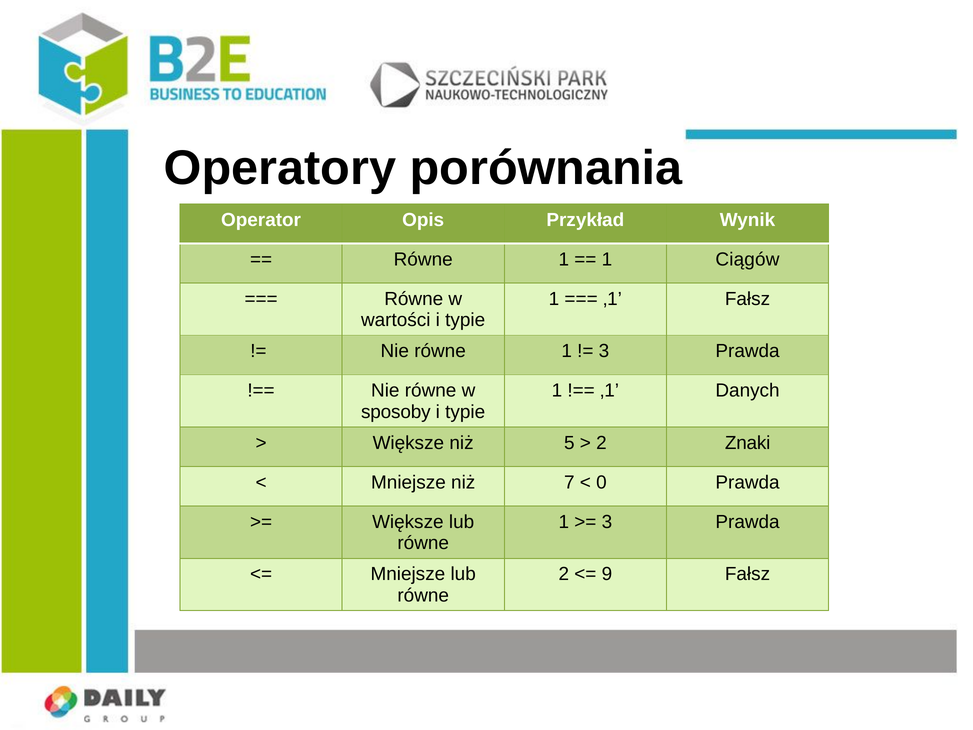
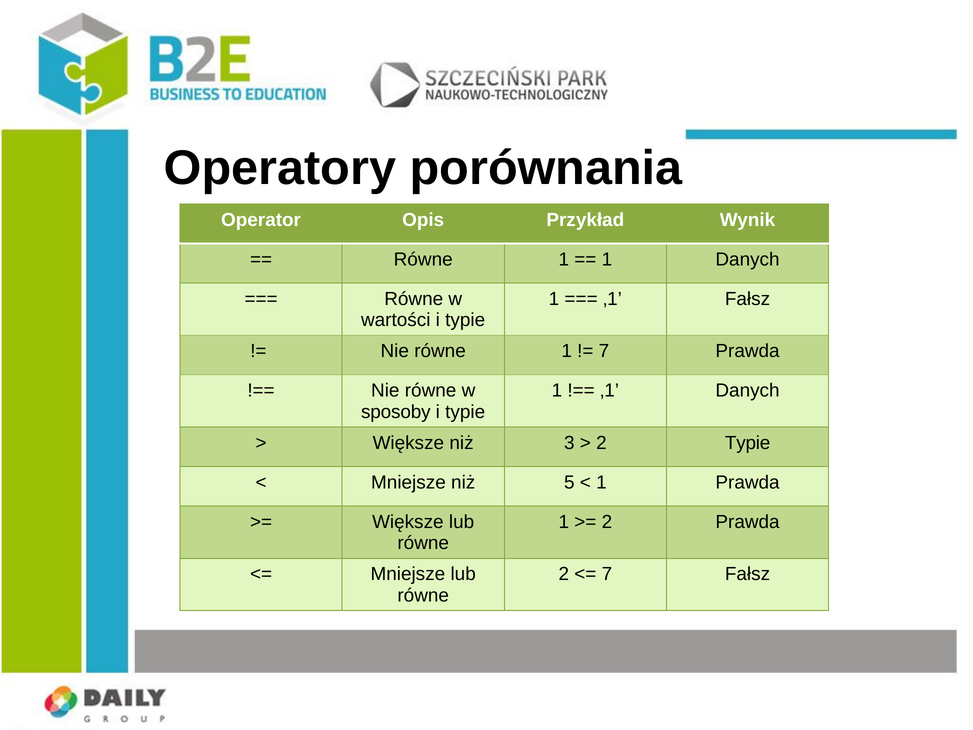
1 Ciągów: Ciągów -> Danych (748, 259)
3: 3 -> 7 (604, 351)
5: 5 -> 3 (569, 443)
2 Znaki: Znaki -> Typie (748, 443)
7: 7 -> 5 (569, 482)
0: 0 -> 1 (601, 482)
3: 3 -> 2 (607, 522)
9: 9 -> 7 (607, 574)
